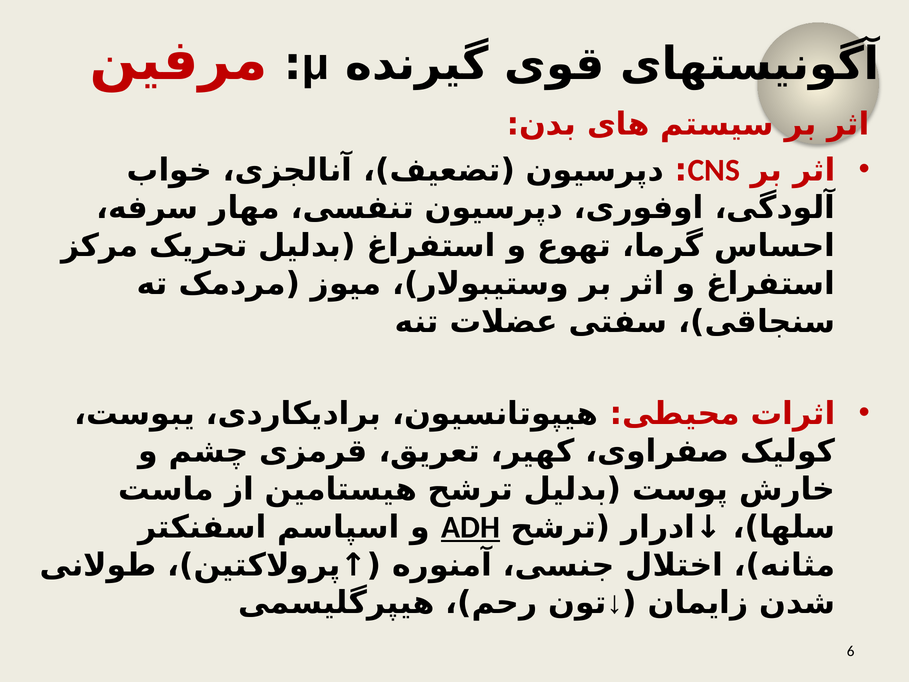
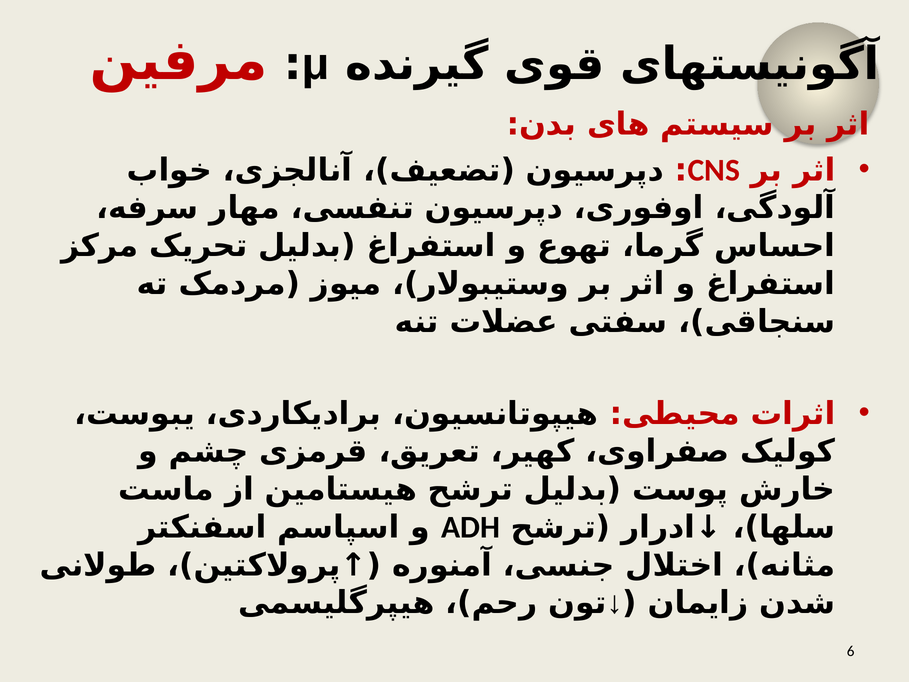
ADH underline: present -> none (471, 527)
